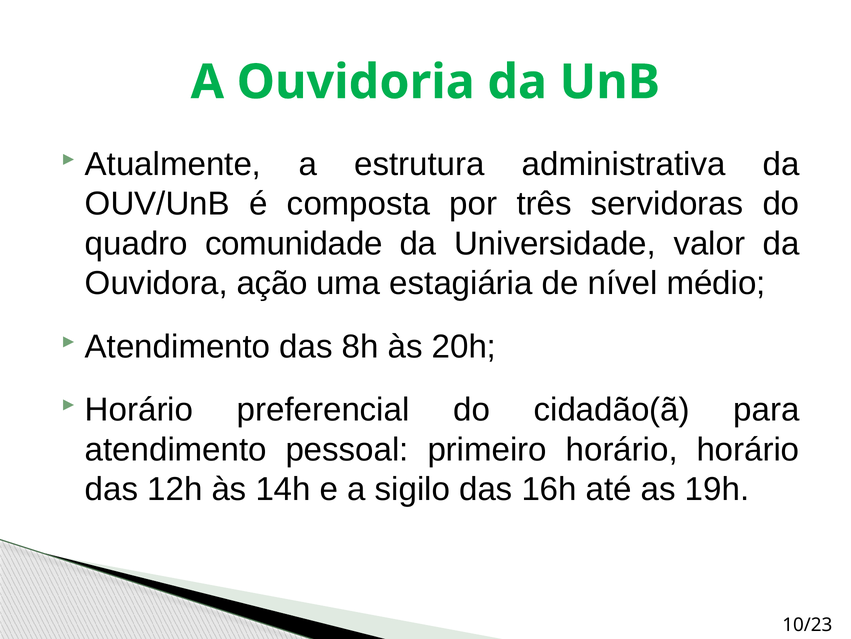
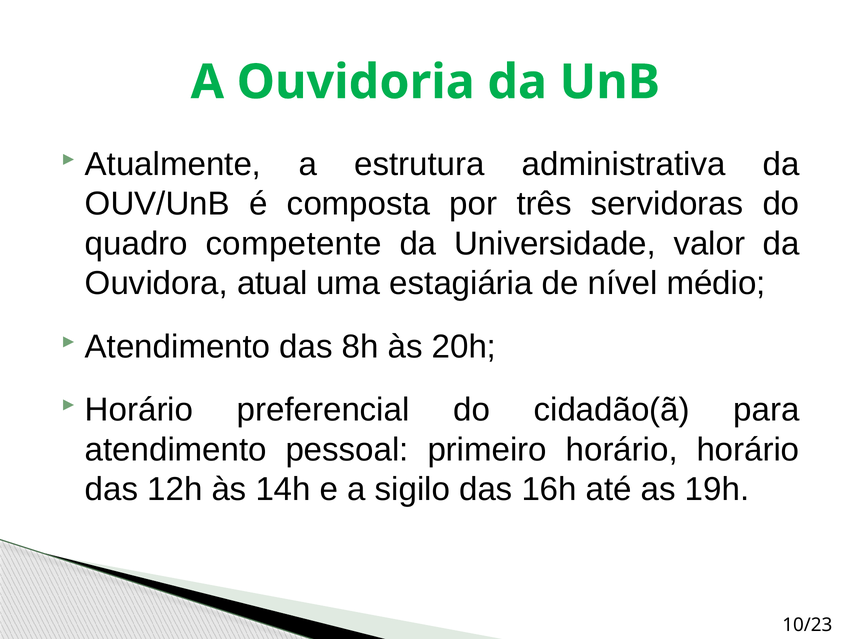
comunidade: comunidade -> competente (294, 243)
ação: ação -> atual (272, 283)
